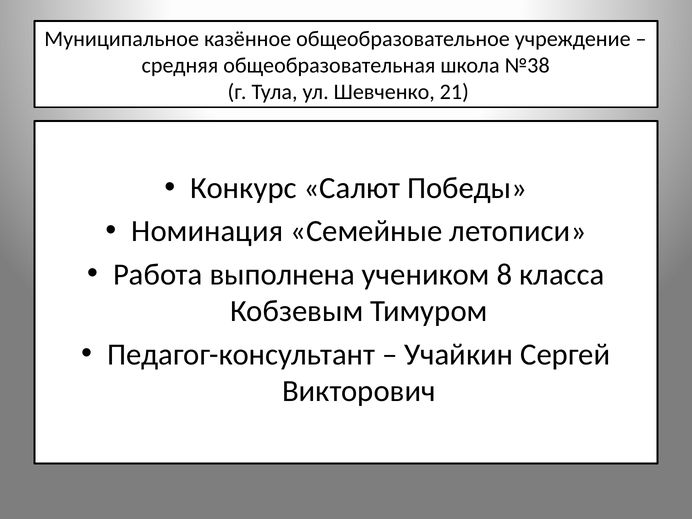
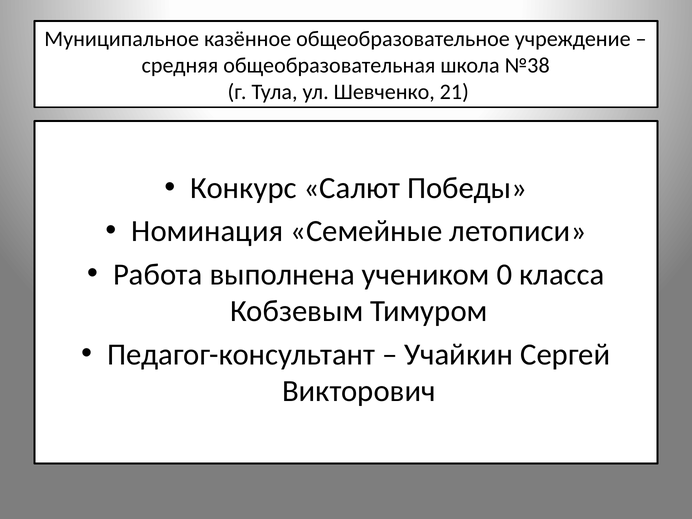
8: 8 -> 0 (504, 274)
